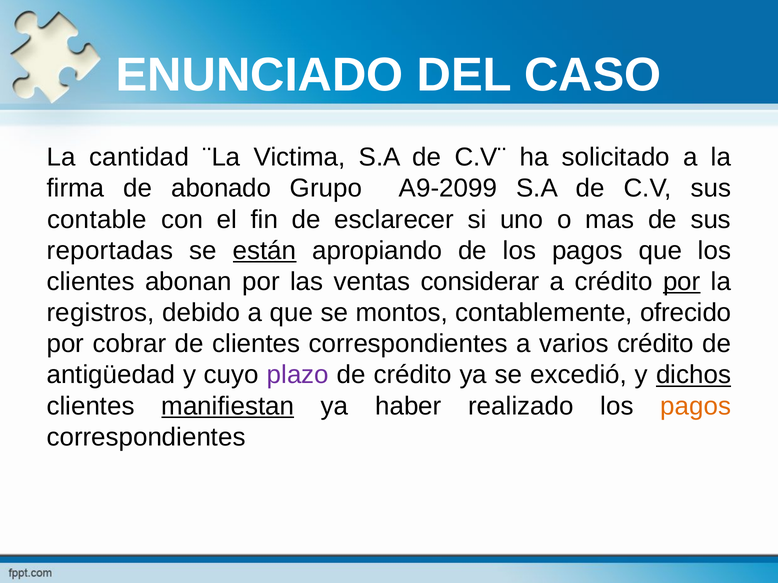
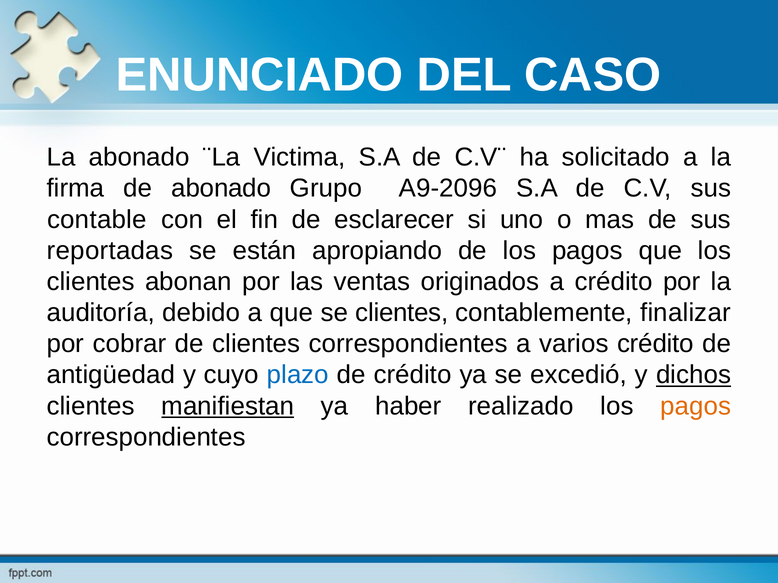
La cantidad: cantidad -> abonado (139, 157)
A9-2099: A9-2099 -> A9-2096 (448, 189)
están underline: present -> none (265, 251)
considerar: considerar -> originados (480, 282)
por underline: present -> none (682, 282)
registros: registros -> auditoría (101, 313)
se montos: montos -> clientes (402, 313)
ofrecido: ofrecido -> finalizar (686, 313)
plazo colour: purple -> blue (298, 375)
